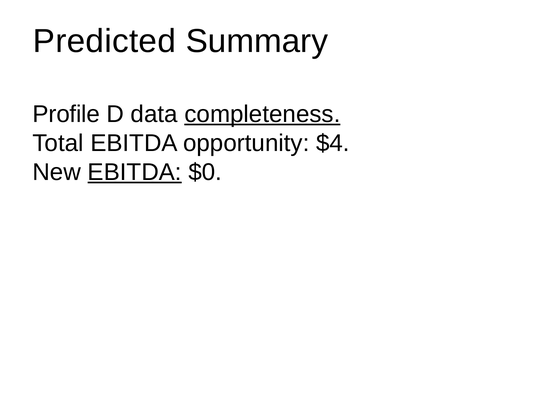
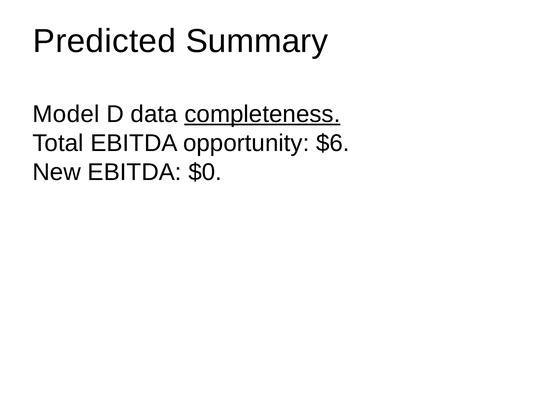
Profile: Profile -> Model (66, 114)
$4: $4 -> $6 (333, 143)
EBITDA underline: present -> none (135, 172)
